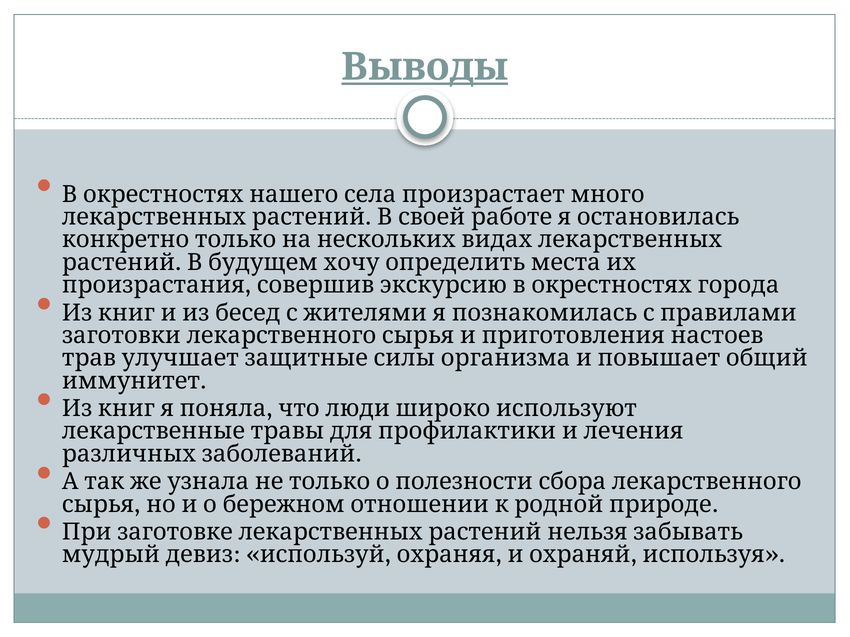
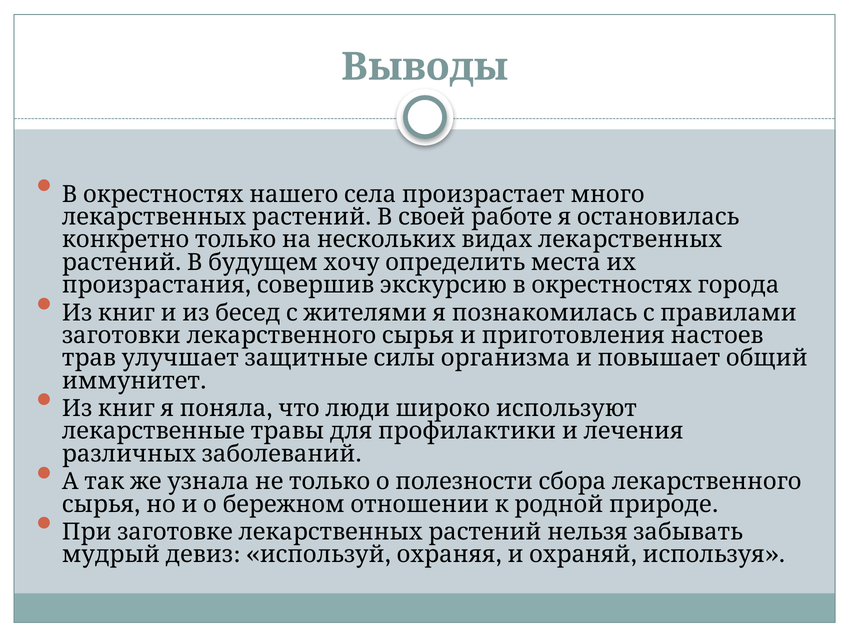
Выводы underline: present -> none (425, 67)
